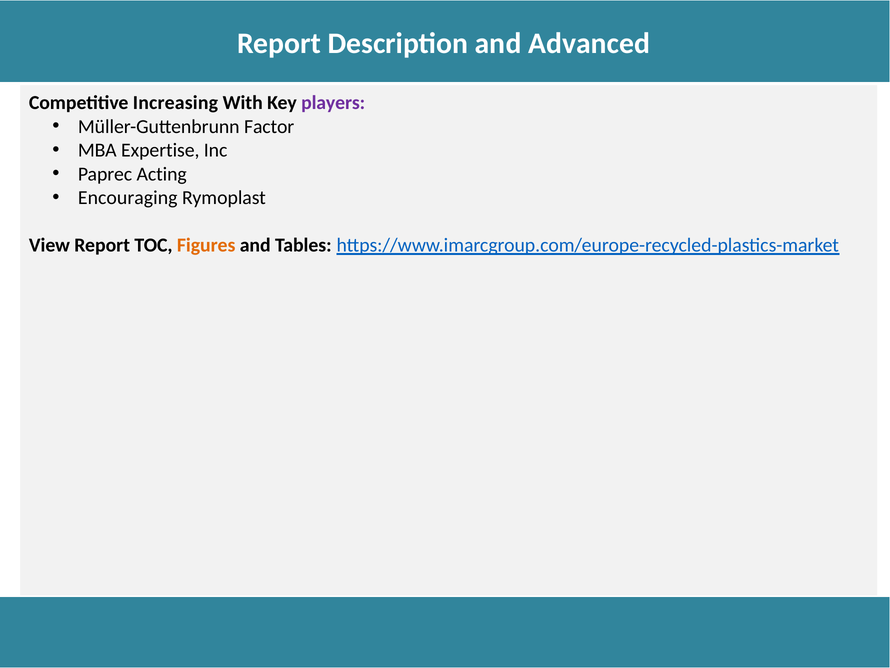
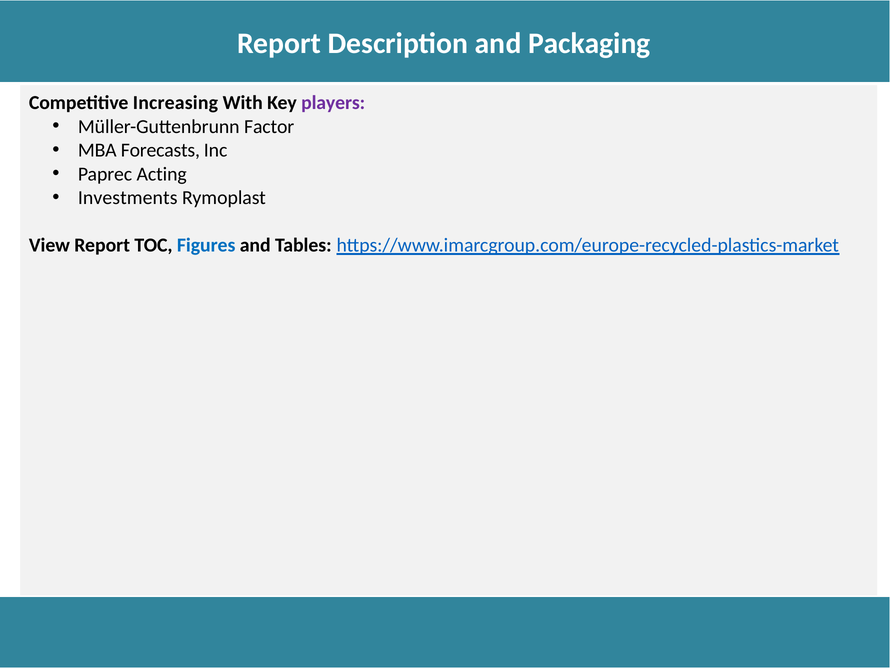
Advanced: Advanced -> Packaging (589, 43)
Expertise: Expertise -> Forecasts (160, 150)
Encouraging: Encouraging -> Investments (128, 198)
Figures colour: orange -> blue (206, 245)
